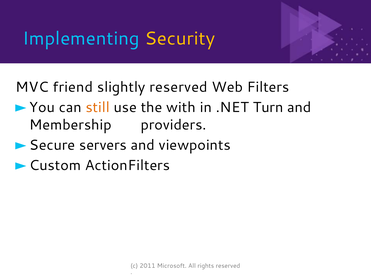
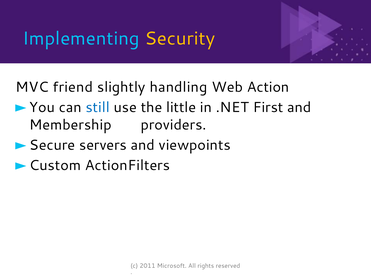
slightly reserved: reserved -> handling (178, 87)
Filters: Filters -> Action (268, 87)
still colour: orange -> blue (98, 107)
with: with -> little (181, 107)
Turn: Turn -> First (268, 107)
